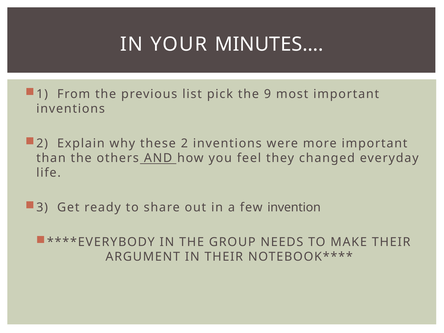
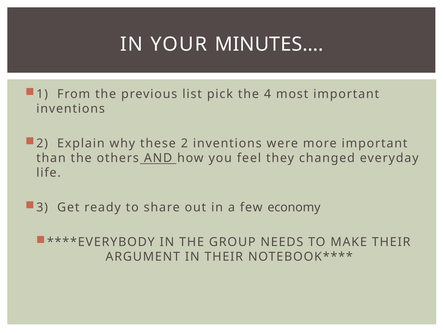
9: 9 -> 4 (267, 94)
invention: invention -> economy (294, 207)
